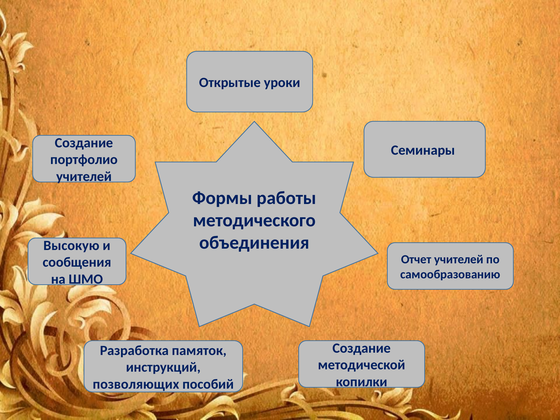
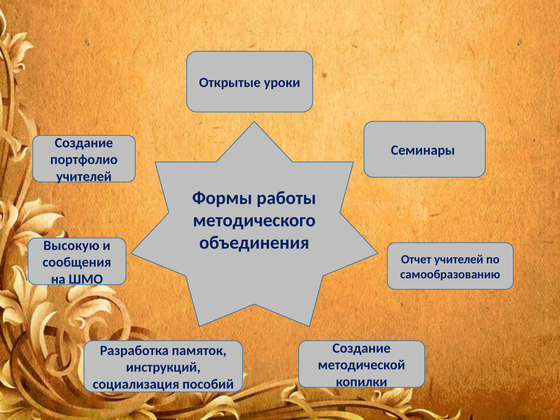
позволяющих: позволяющих -> социализация (136, 384)
